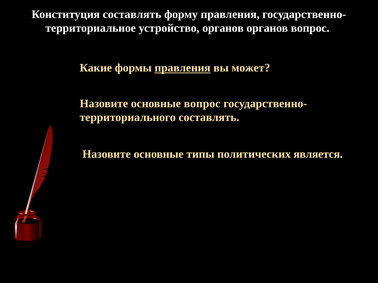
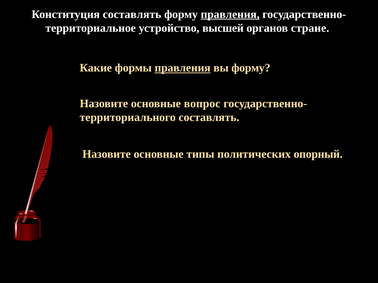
правления underline: none -> present (230, 14)
устройство органов: органов -> высшей (223, 28)
органов вопрос: вопрос -> стране (310, 28)
вы может: может -> форму (251, 68)
является: является -> опорный (318, 154)
